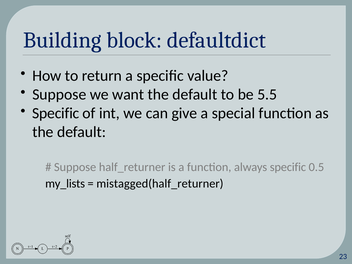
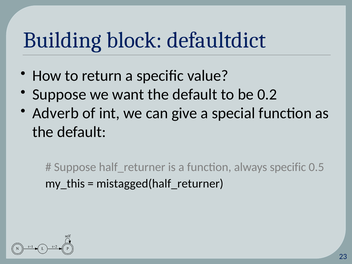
5.5: 5.5 -> 0.2 (267, 94)
Specific: Specific -> Adverb (56, 113)
my_lists: my_lists -> my_this (65, 184)
